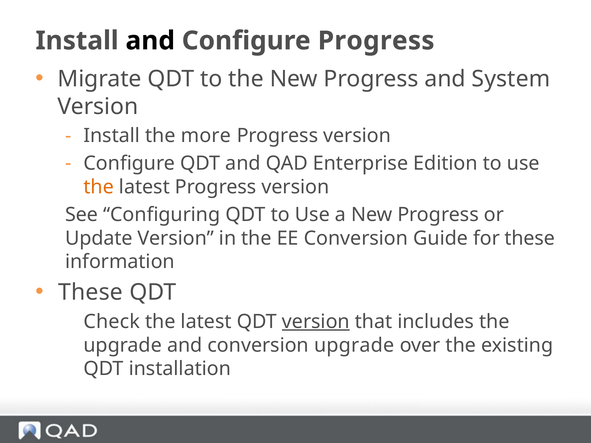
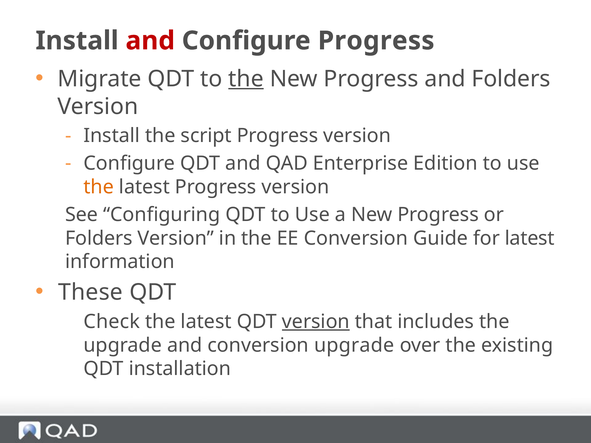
and colour: black -> red (150, 41)
the underline: none -> present (246, 79)
and System: System -> Folders (511, 79)
more: more -> script (206, 136)
Update: Update -> Folders (99, 238)
for these: these -> latest (530, 238)
